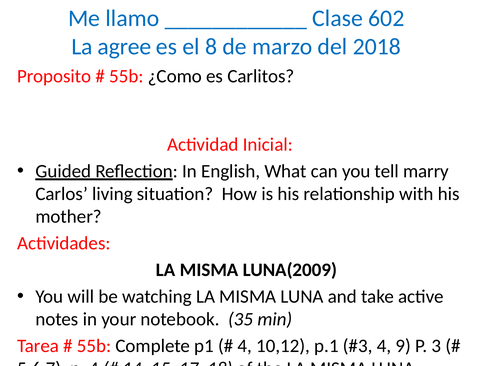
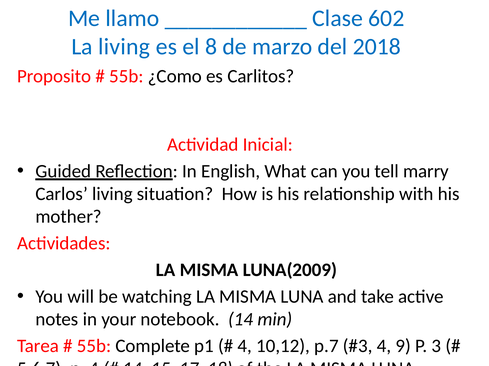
La agree: agree -> living (124, 47)
notebook 35: 35 -> 14 (241, 320)
p.1: p.1 -> p.7 (326, 347)
